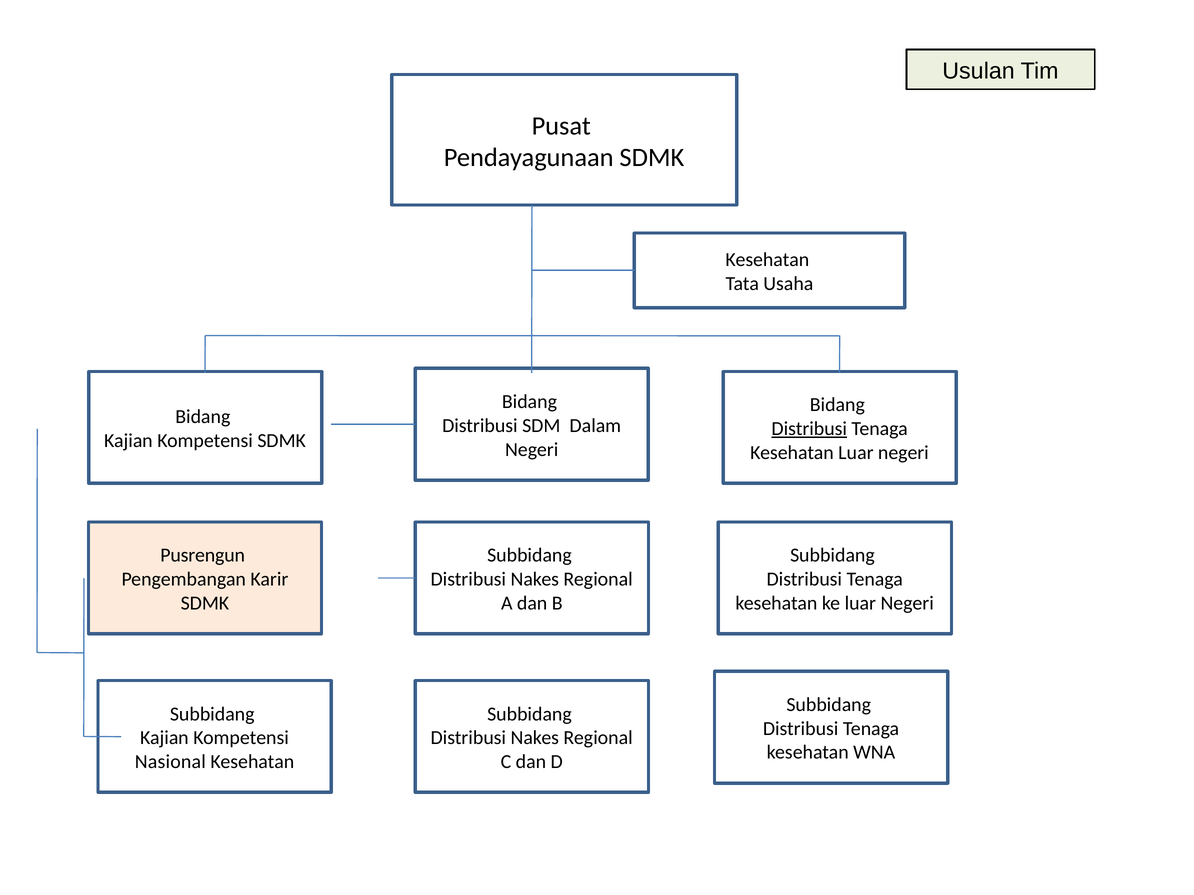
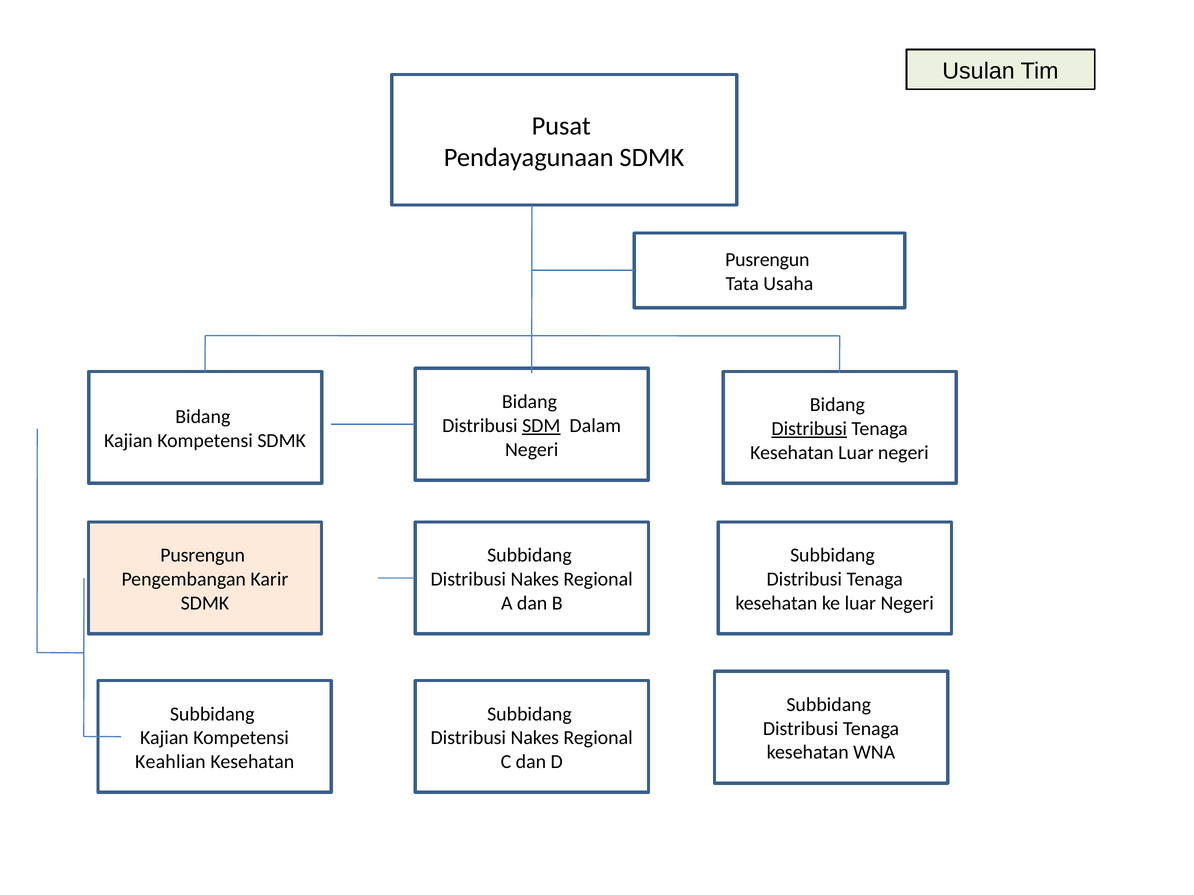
Kesehatan: Kesehatan -> Pusrengun (767, 260)
SDM underline: none -> present (541, 426)
Nasional: Nasional -> Keahlian (170, 762)
